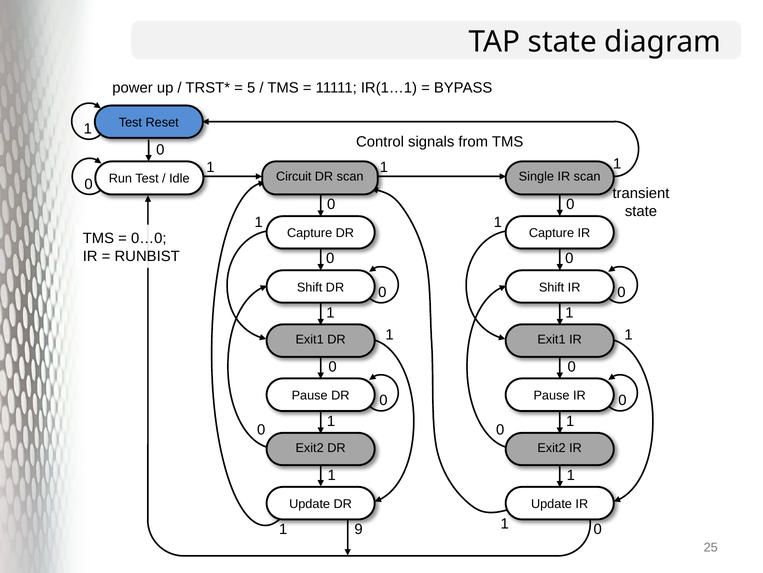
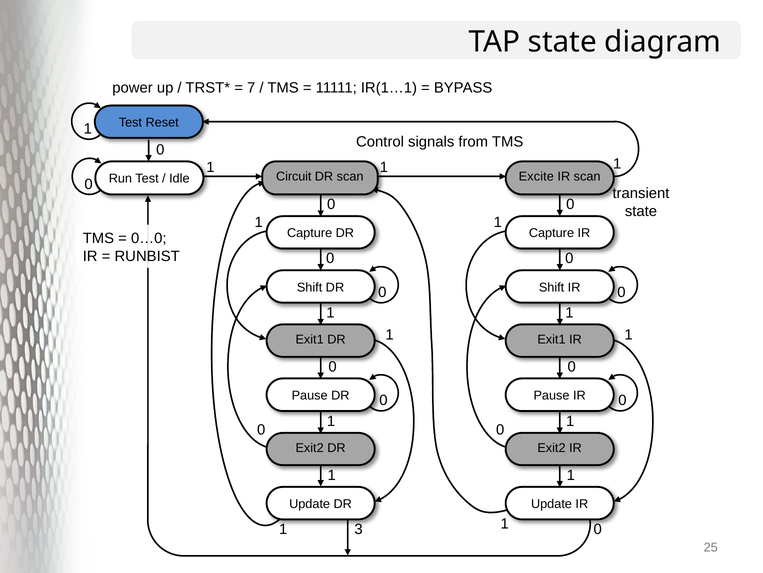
5: 5 -> 7 (251, 88)
Single: Single -> Excite (536, 177)
9: 9 -> 3 (359, 528)
